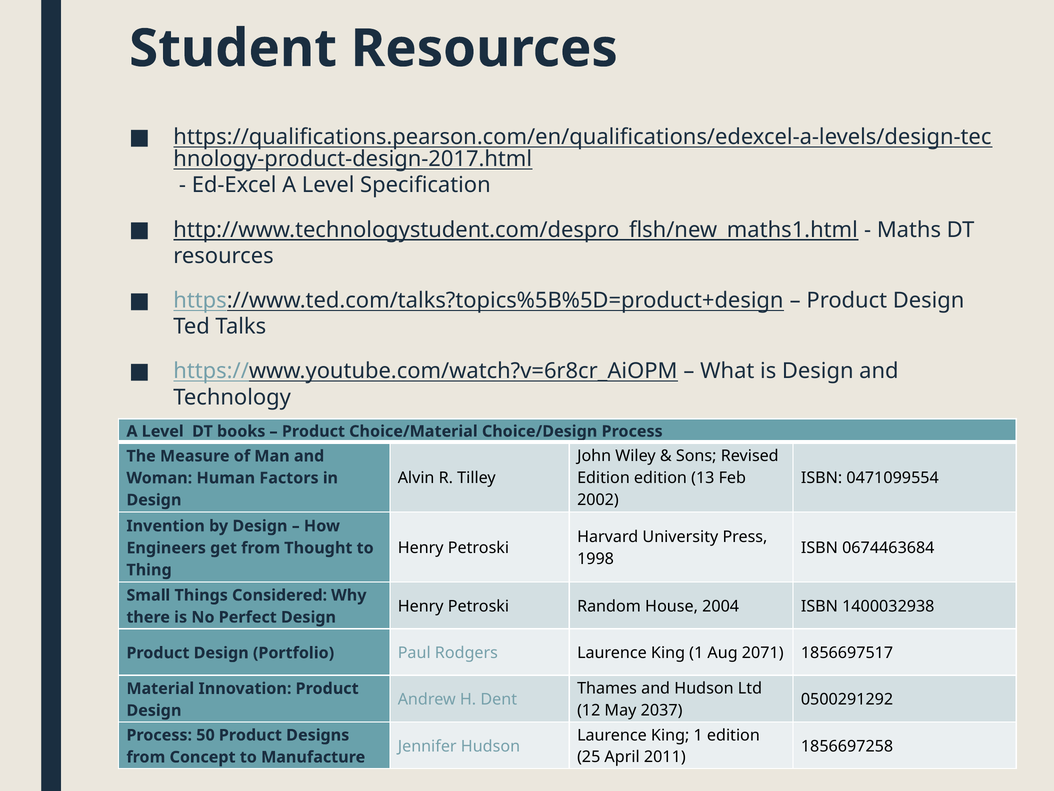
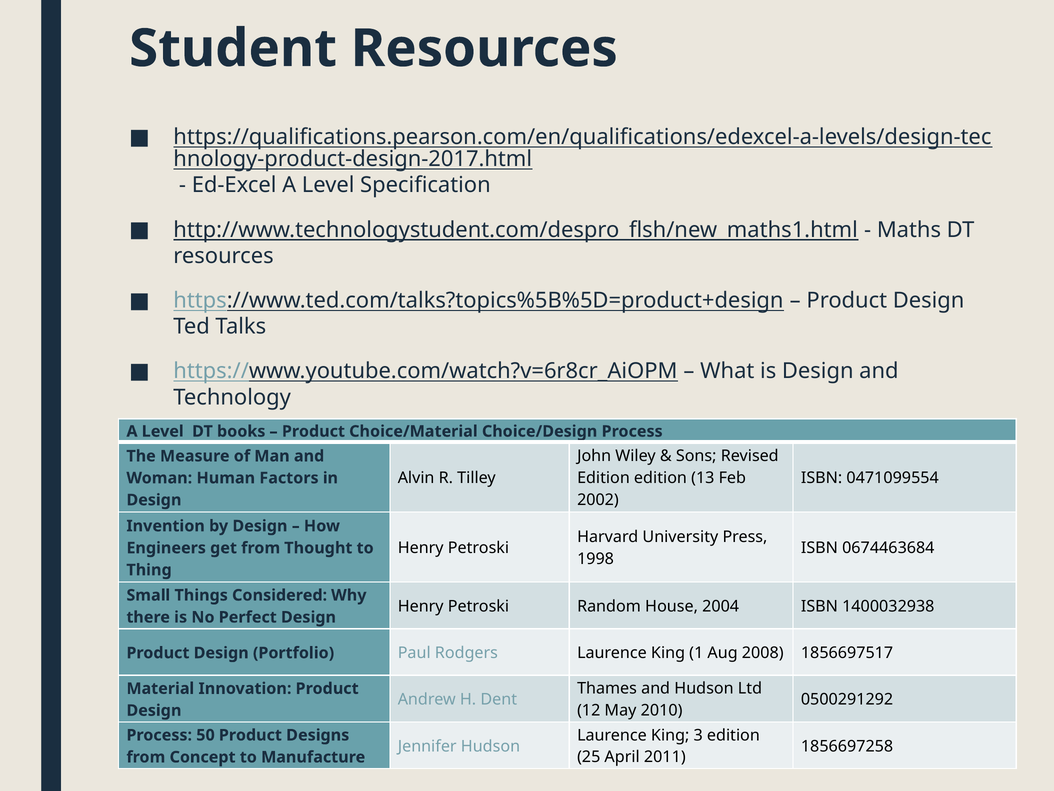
2071: 2071 -> 2008 (763, 653)
2037: 2037 -> 2010 (662, 710)
1: 1 -> 3 (698, 735)
